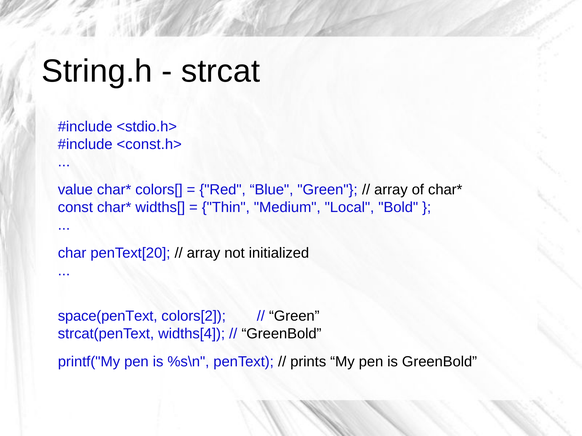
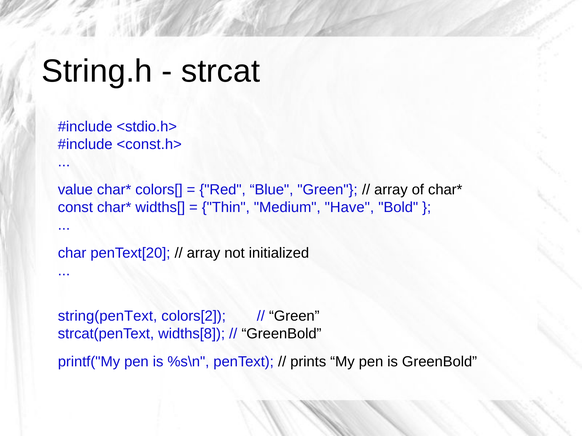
Local: Local -> Have (349, 208)
space(penText: space(penText -> string(penText (108, 316)
widths[4: widths[4 -> widths[8 (192, 334)
